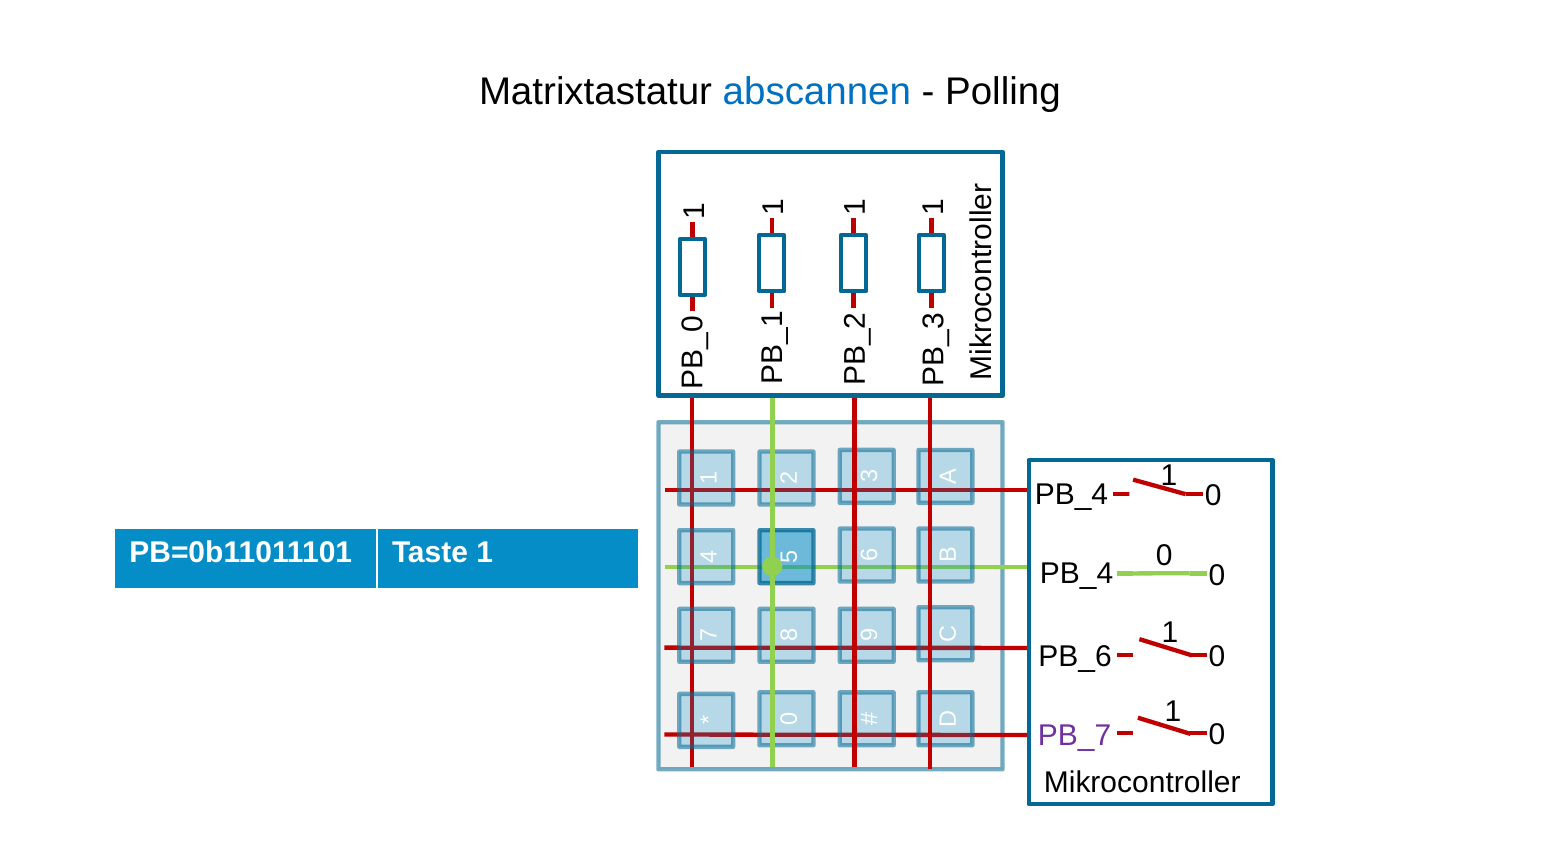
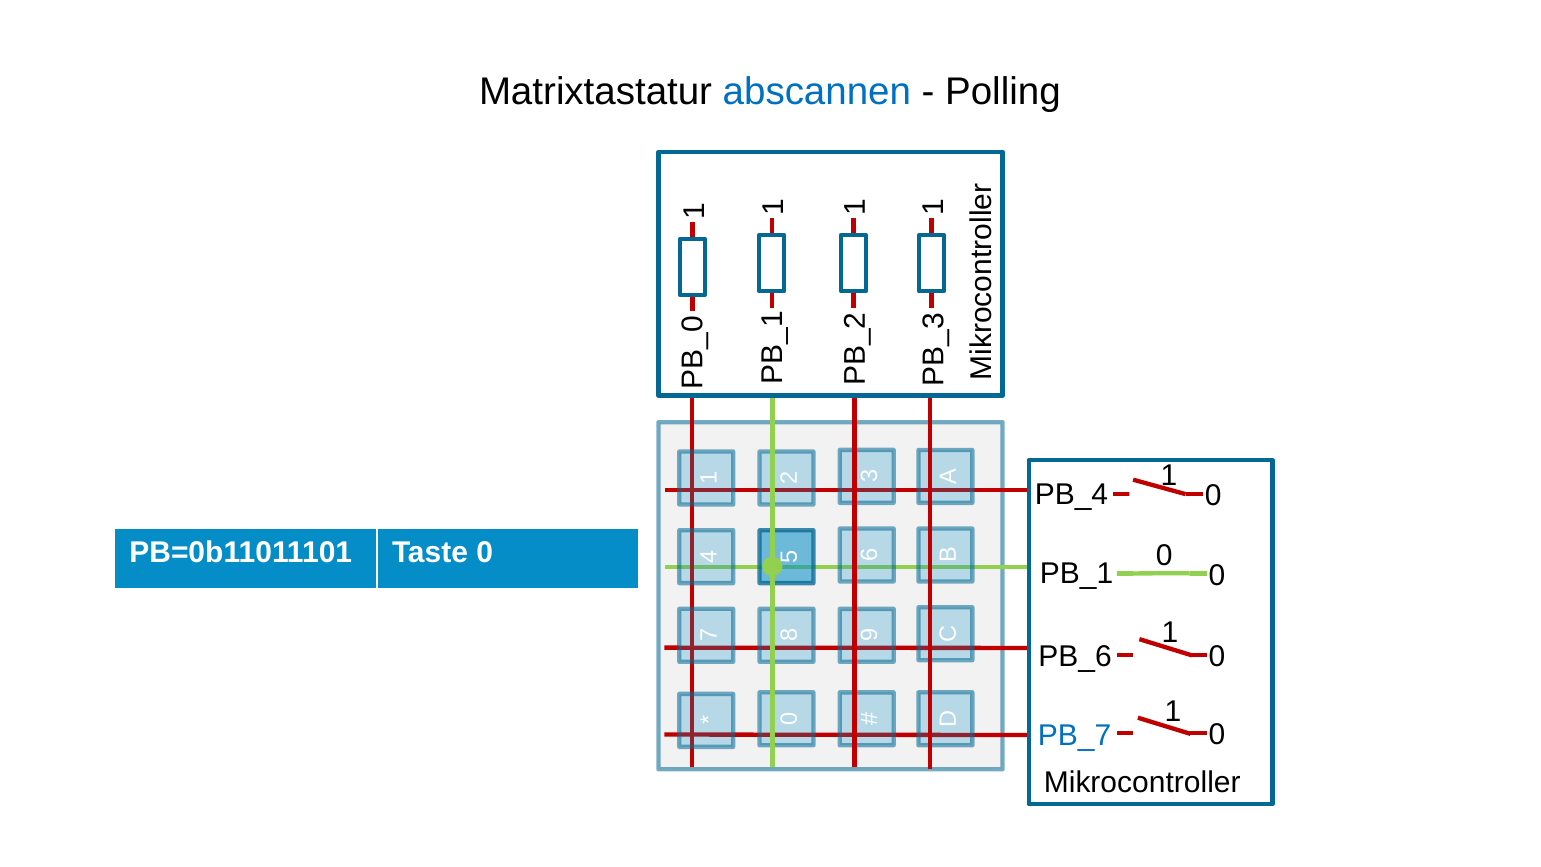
Taste 1: 1 -> 0 (485, 553)
PB_4: PB_4 -> PB_1 (1077, 574)
PB_7 colour: purple -> blue (1075, 735)
